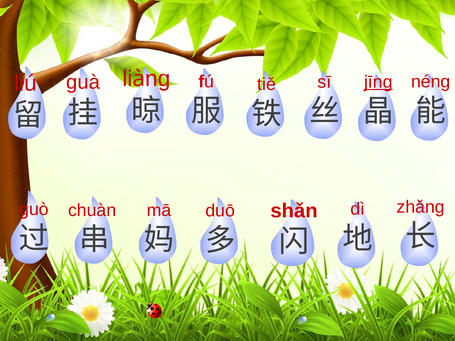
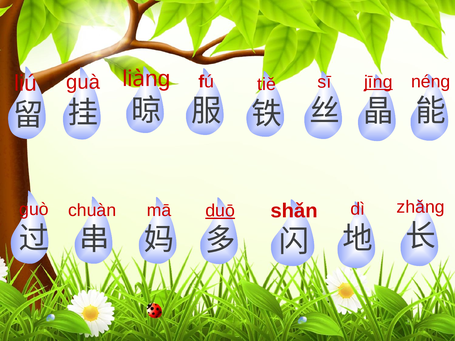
duō underline: none -> present (220, 211)
